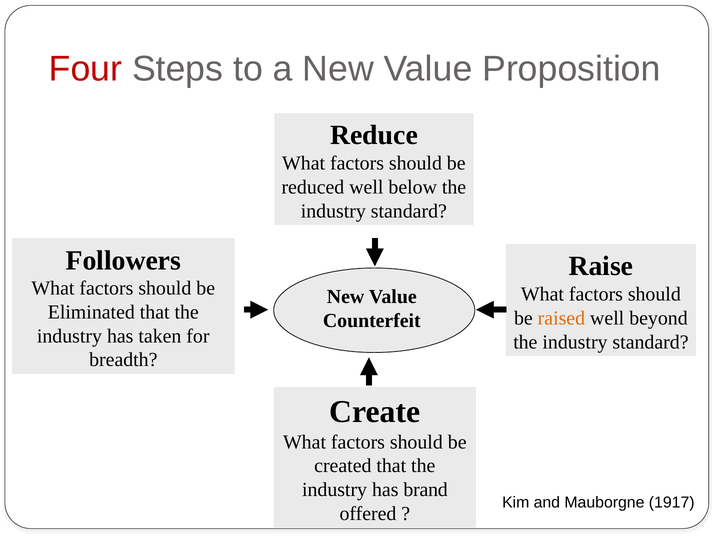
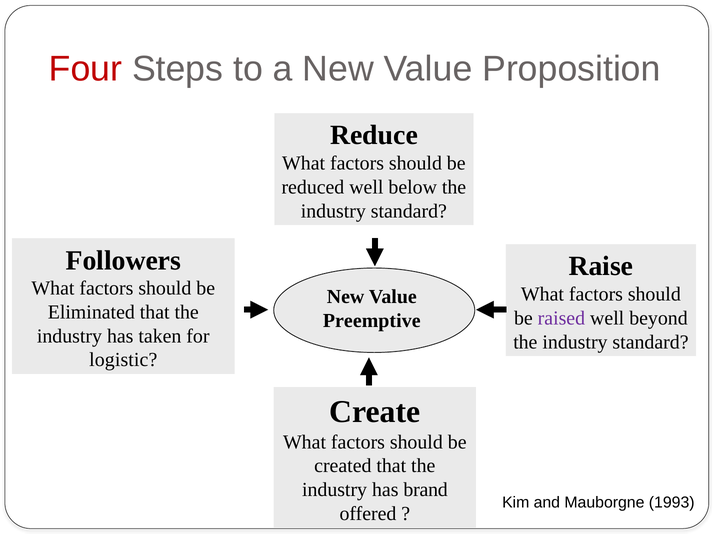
raised colour: orange -> purple (561, 318)
Counterfeit: Counterfeit -> Preemptive (372, 320)
breadth: breadth -> logistic (123, 360)
1917: 1917 -> 1993 (672, 502)
